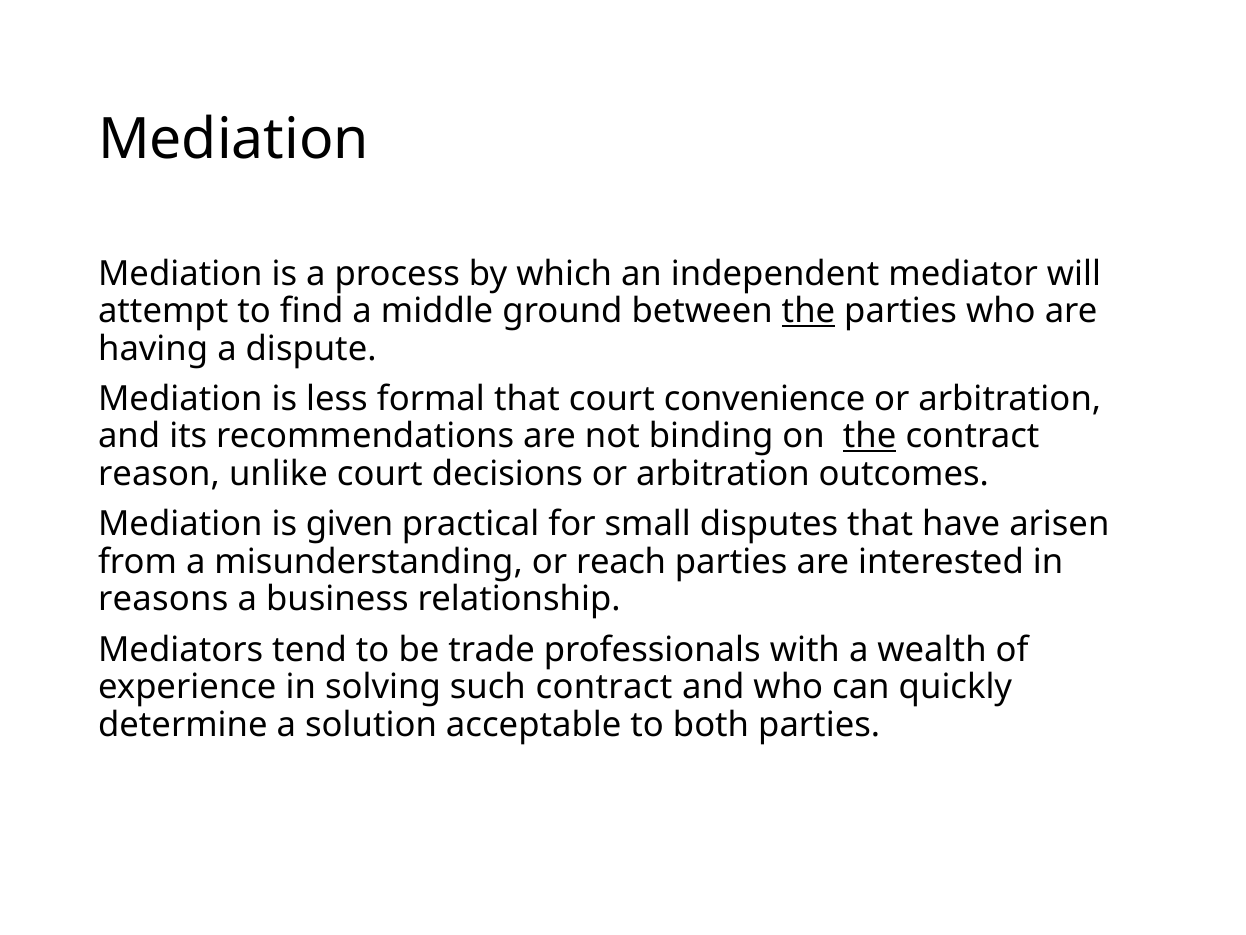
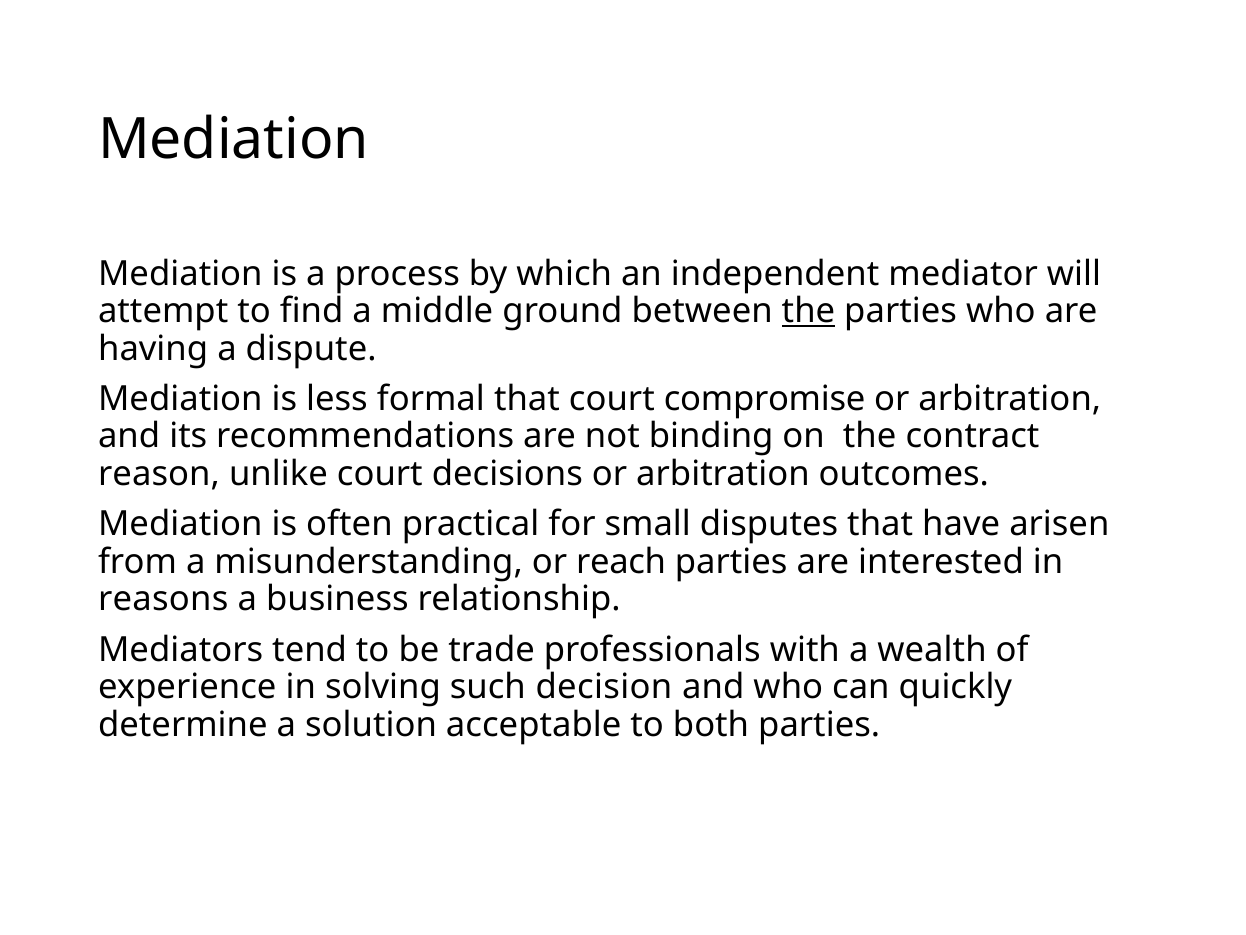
convenience: convenience -> compromise (765, 399)
the underline: present -> none (870, 436)
given: given -> often (349, 524)
such contract: contract -> decision (604, 687)
